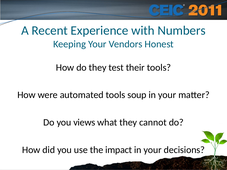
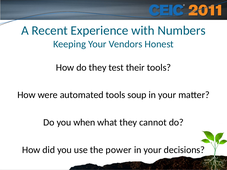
views: views -> when (84, 123)
impact: impact -> power (119, 150)
